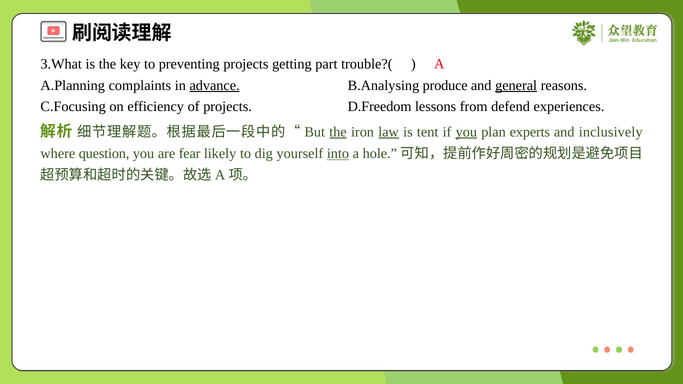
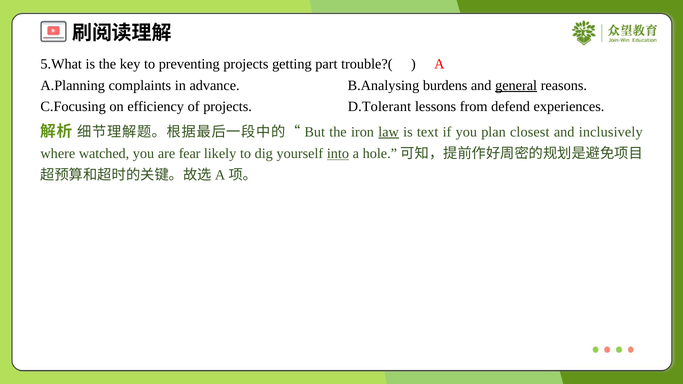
3.What: 3.What -> 5.What (61, 64)
advance underline: present -> none (215, 85)
produce: produce -> burdens (445, 85)
D.Freedom: D.Freedom -> D.Tolerant (379, 107)
the underline: present -> none (338, 132)
tent: tent -> text (428, 132)
you underline: present -> none (466, 132)
experts: experts -> closest (530, 132)
question: question -> watched (104, 154)
